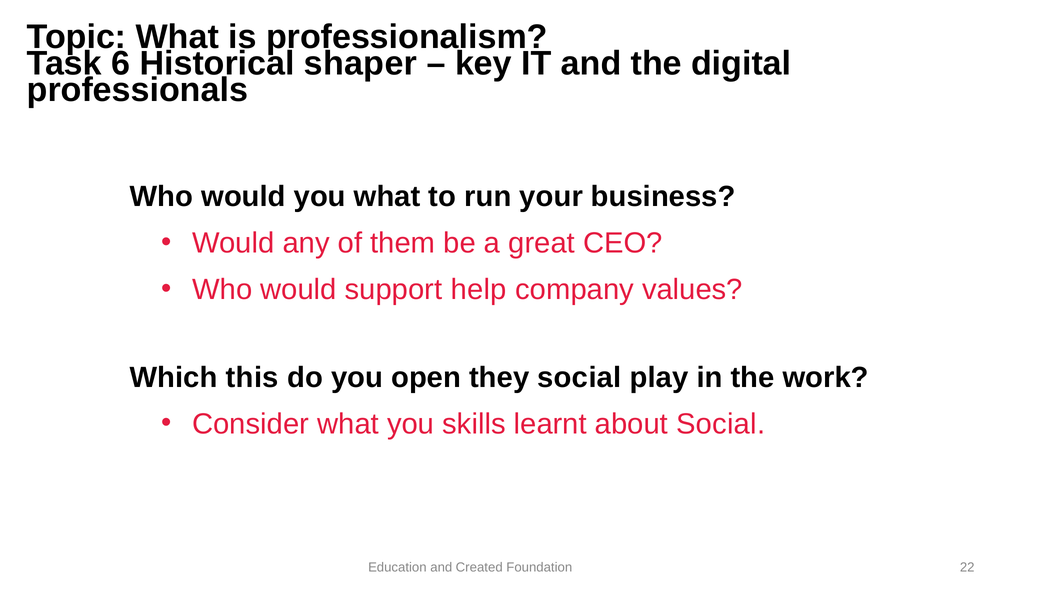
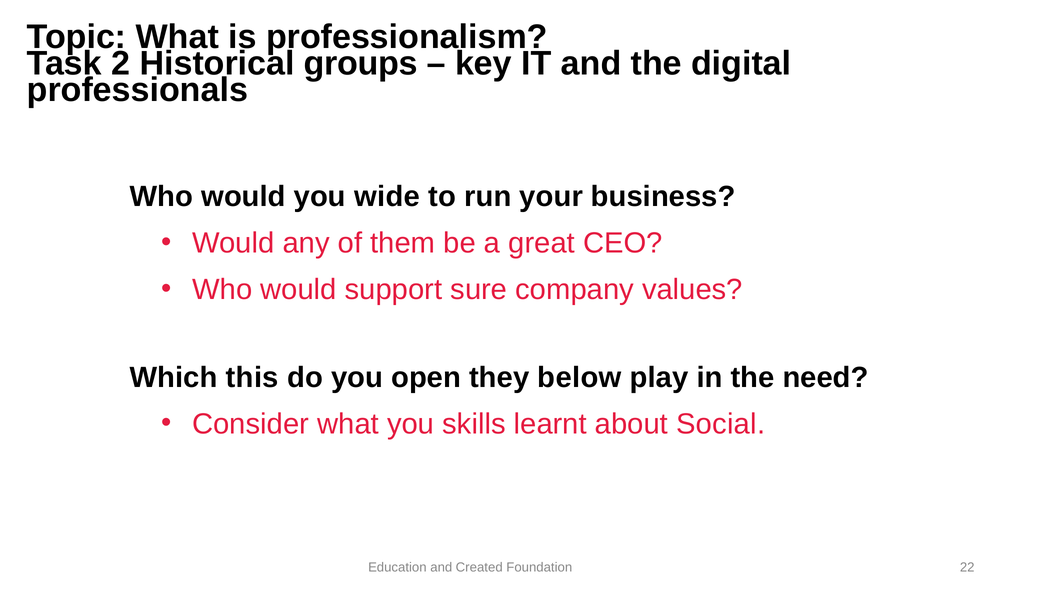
6: 6 -> 2 (121, 64)
shaper: shaper -> groups (361, 64)
you what: what -> wide (387, 196)
help: help -> sure (479, 289)
they social: social -> below (579, 377)
work: work -> need (826, 377)
